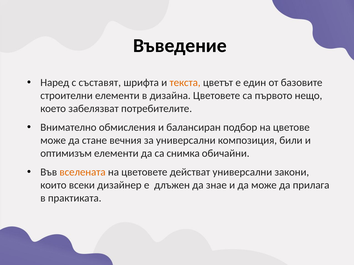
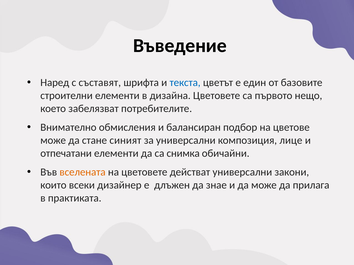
текста colour: orange -> blue (185, 83)
вечния: вечния -> синият (125, 141)
били: били -> лице (291, 141)
оптимизъм: оптимизъм -> отпечатани (66, 154)
